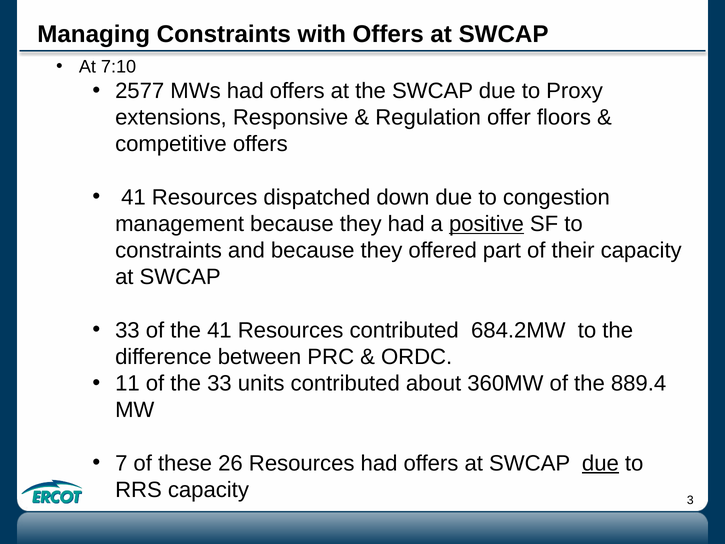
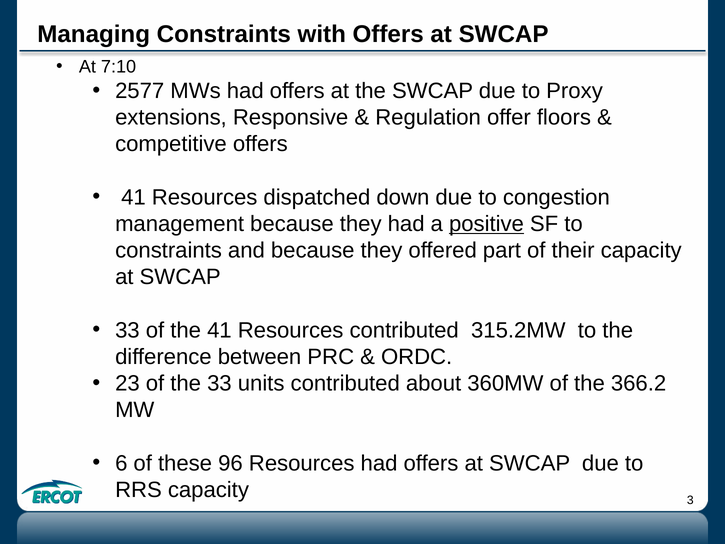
684.2MW: 684.2MW -> 315.2MW (518, 330)
11: 11 -> 23 (127, 383)
889.4: 889.4 -> 366.2 (639, 383)
7: 7 -> 6 (121, 463)
26: 26 -> 96 (230, 463)
due underline: present -> none (600, 463)
